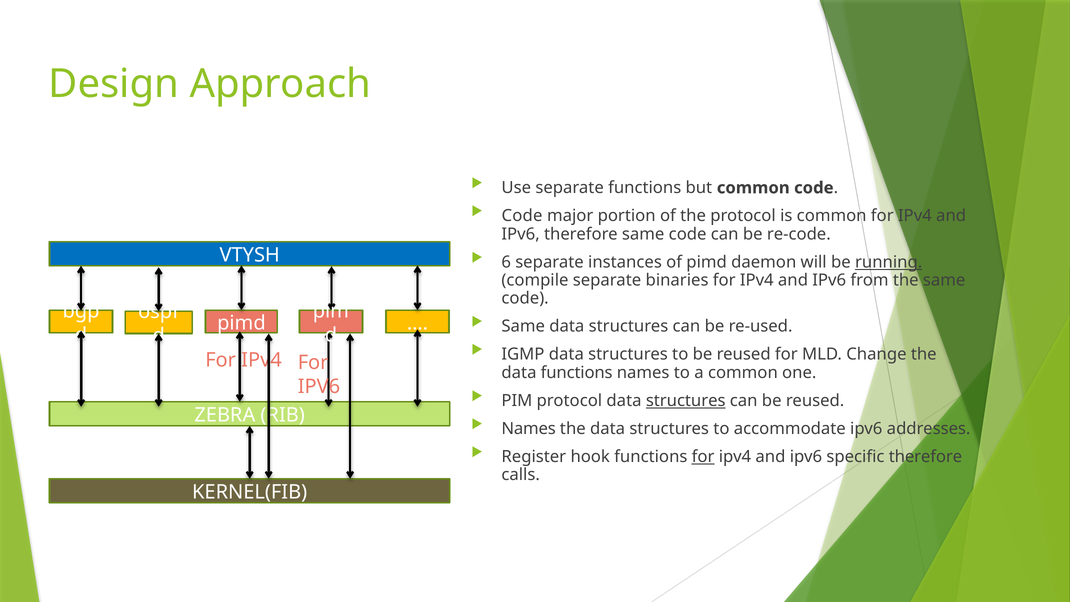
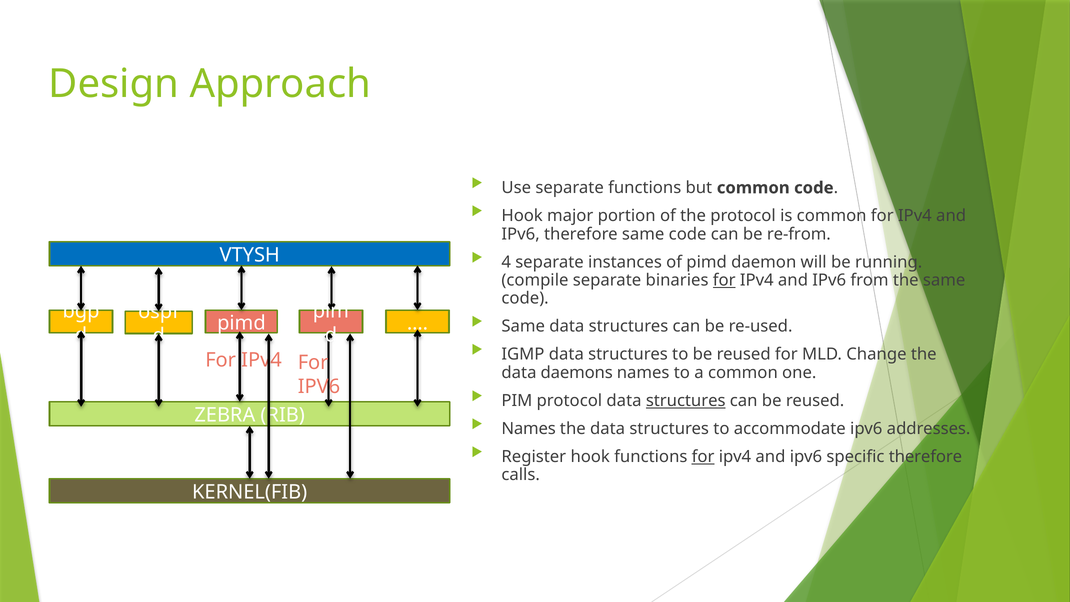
Code: Code -> Hook (522, 216)
re-code: re-code -> re-from (799, 234)
6: 6 -> 4 (506, 262)
running underline: present -> none (889, 262)
for underline: none -> present (724, 280)
data functions: functions -> daemons (577, 372)
